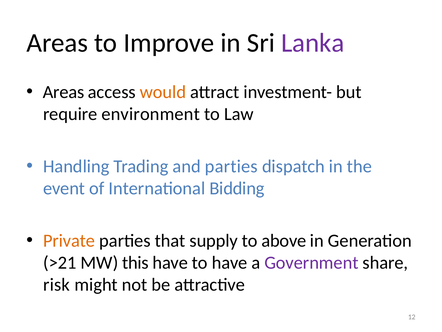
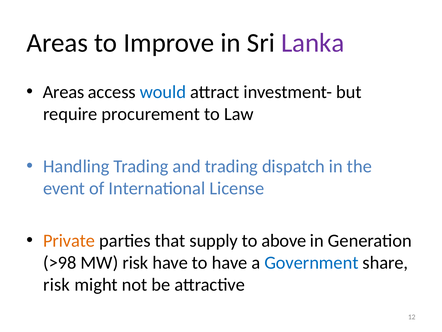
would colour: orange -> blue (163, 92)
environment: environment -> procurement (151, 114)
and parties: parties -> trading (231, 166)
Bidding: Bidding -> License (237, 188)
>21: >21 -> >98 (60, 262)
MW this: this -> risk (135, 262)
Government colour: purple -> blue (311, 262)
